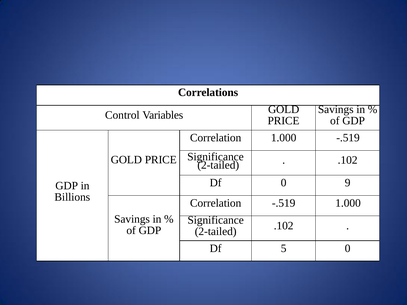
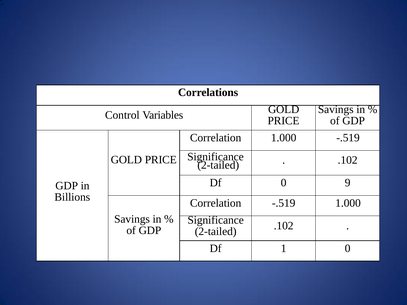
5: 5 -> 1 (284, 248)
